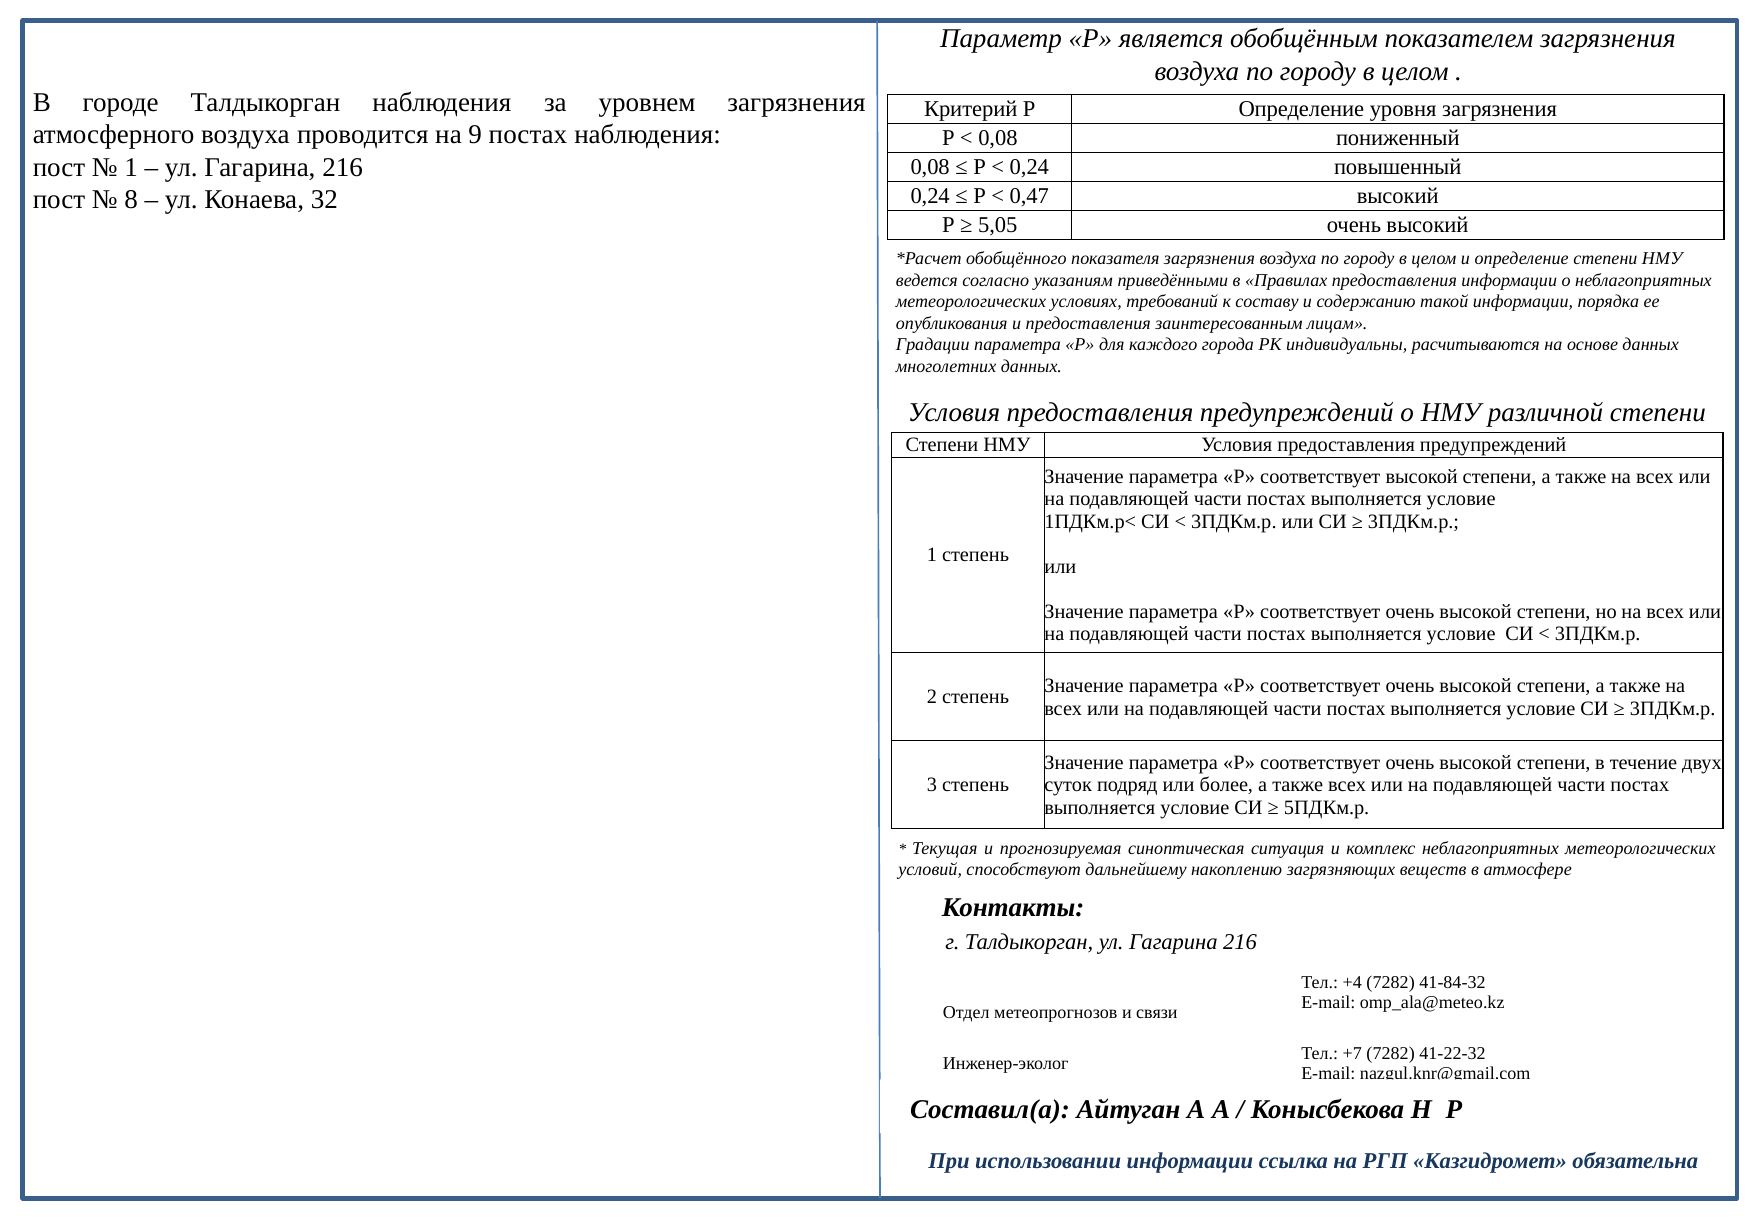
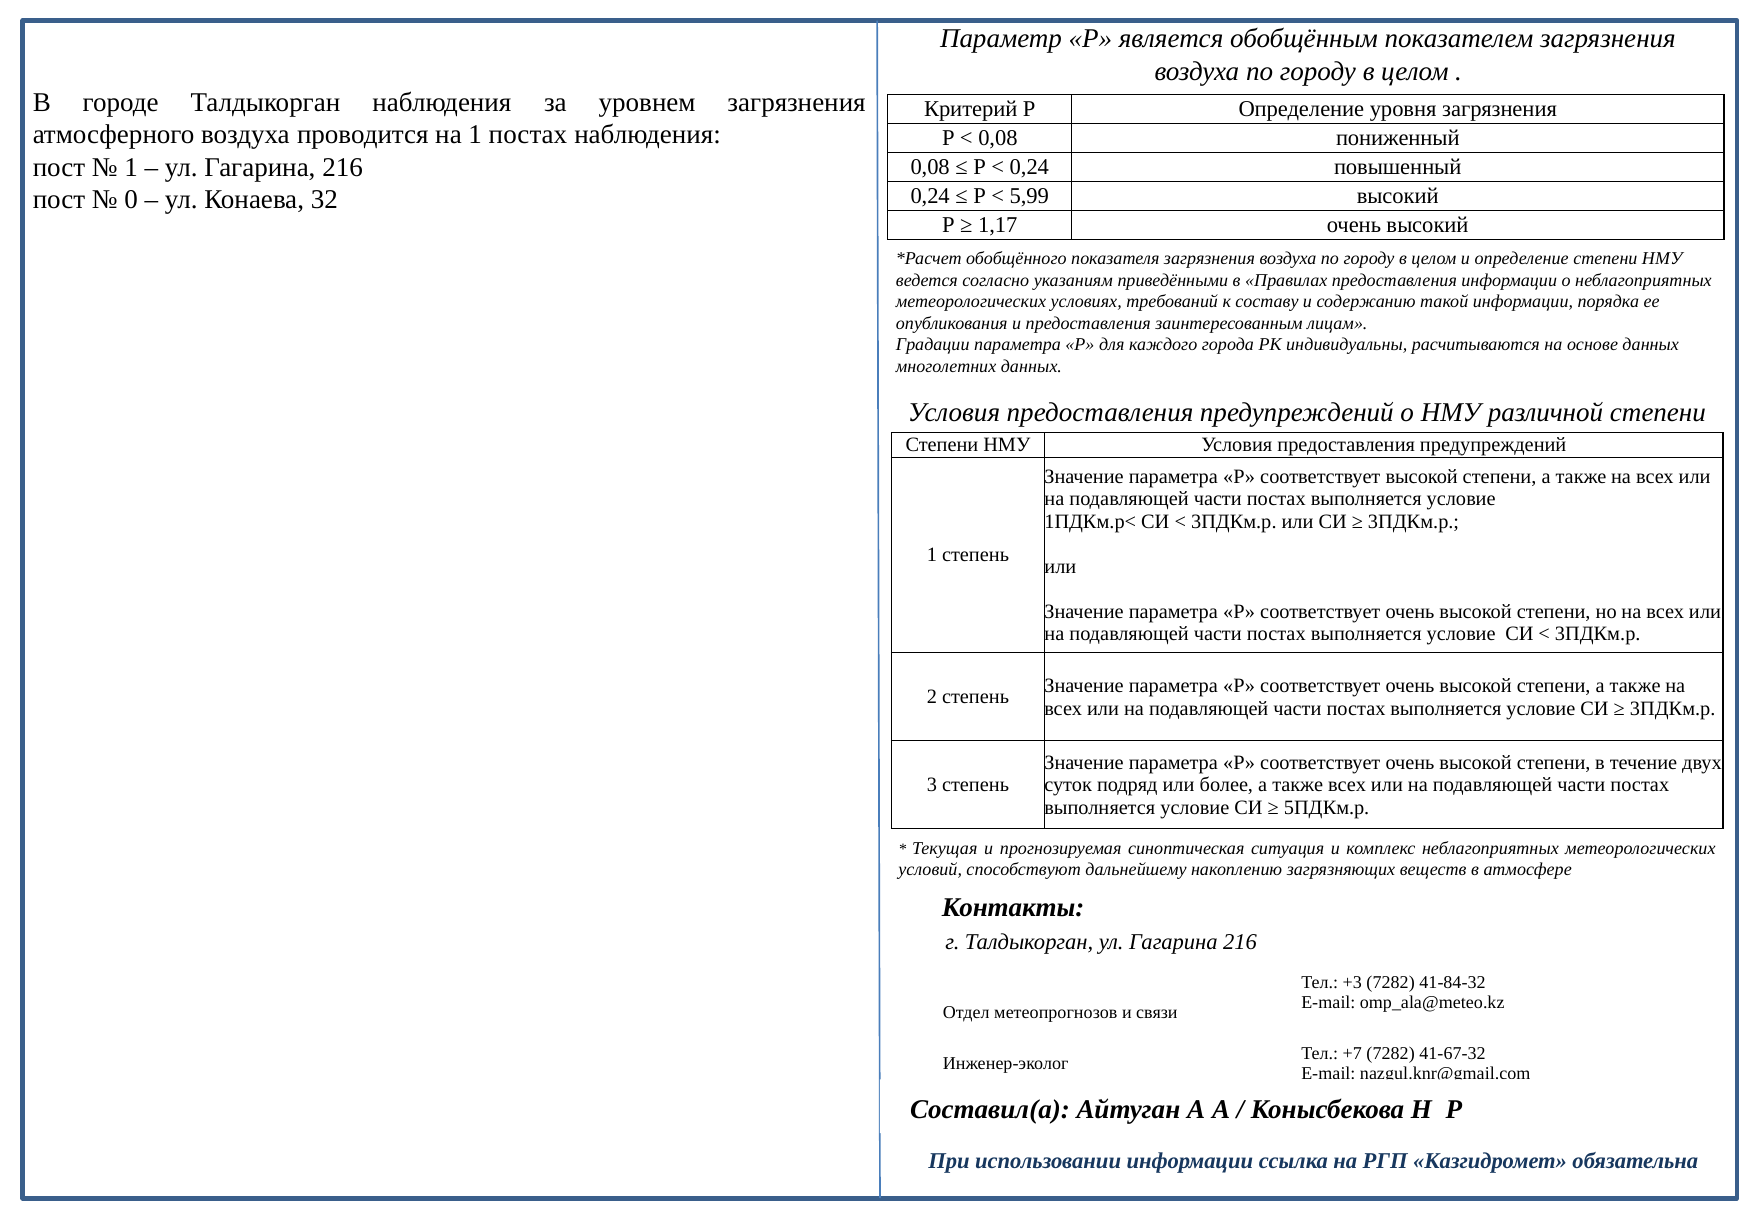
на 9: 9 -> 1 (475, 135)
0,47: 0,47 -> 5,99 (1029, 196)
8: 8 -> 0 (131, 200)
5,05: 5,05 -> 1,17 (998, 225)
+4: +4 -> +3 (1352, 982)
41-22-32: 41-22-32 -> 41-67-32 (1453, 1053)
